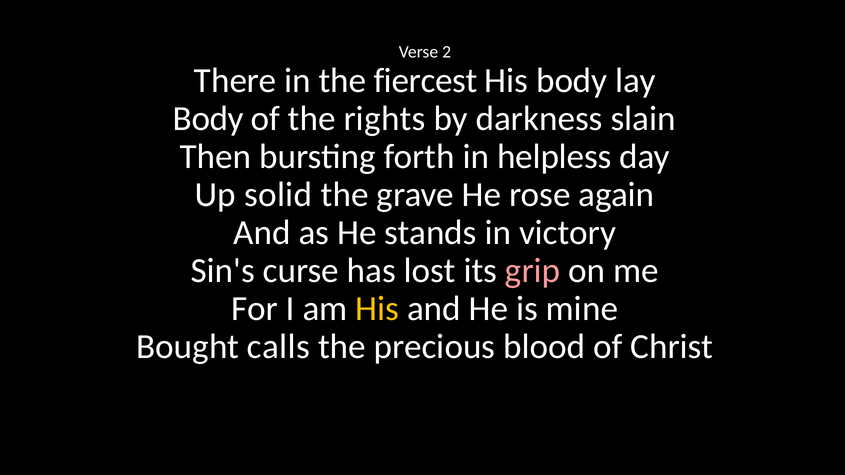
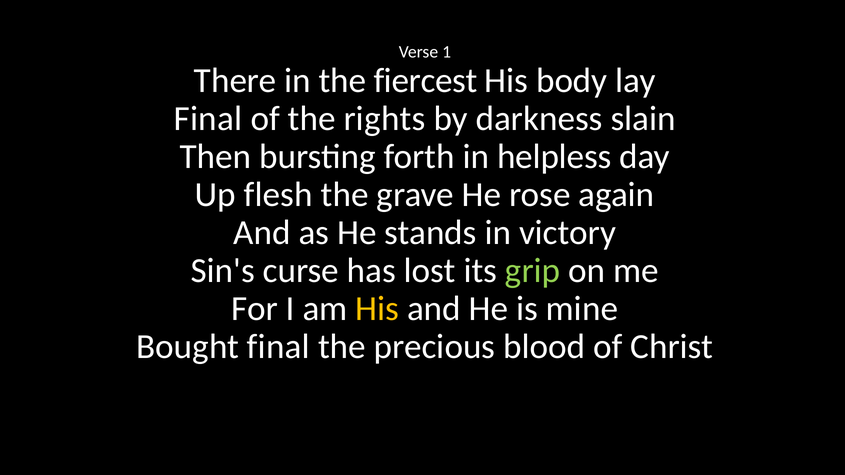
2: 2 -> 1 (447, 52)
Body: Body -> Final (208, 119)
solid: solid -> flesh (278, 195)
grip colour: pink -> light green (533, 271)
Bought calls: calls -> final (278, 347)
